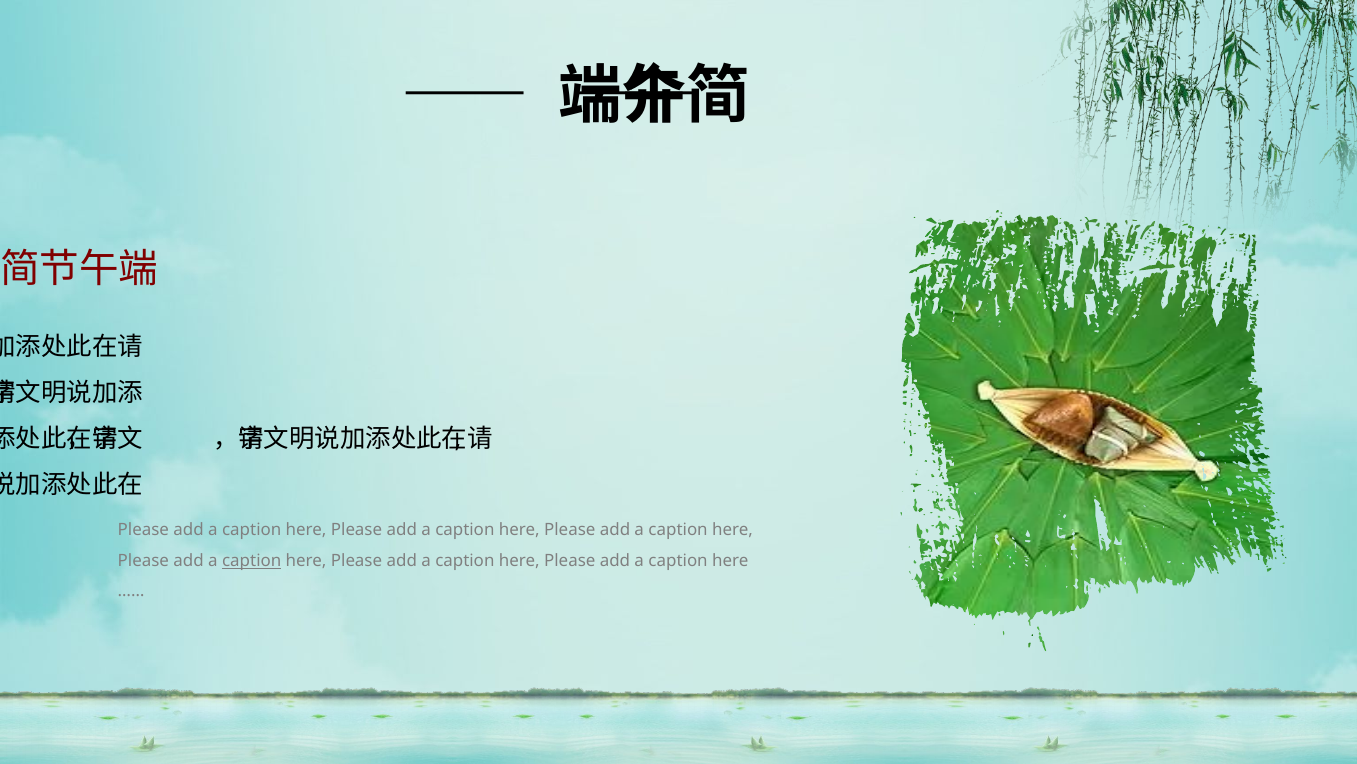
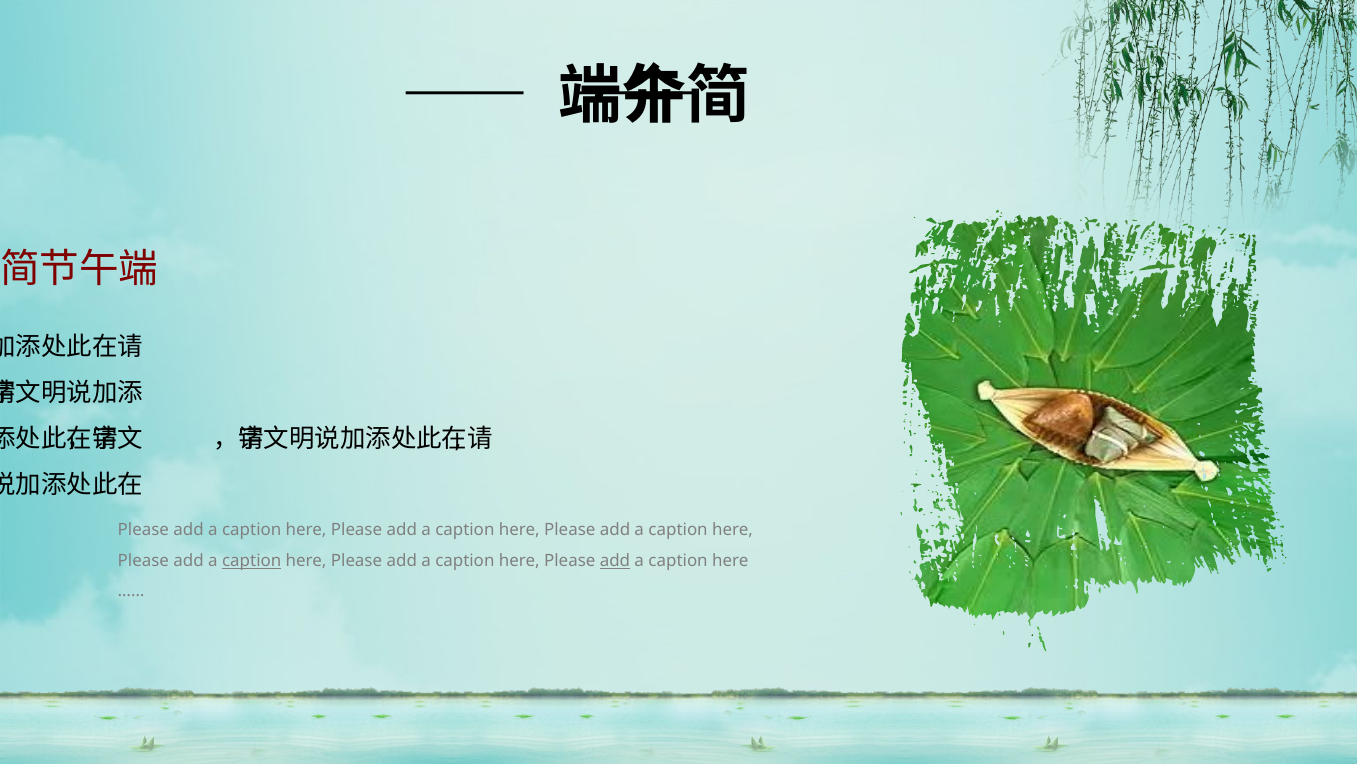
add underline: none -> present (615, 560)
